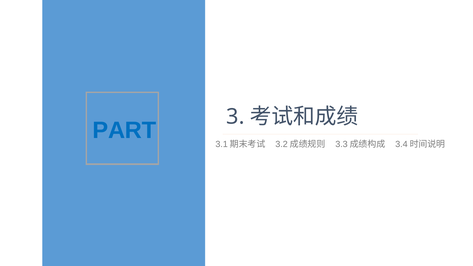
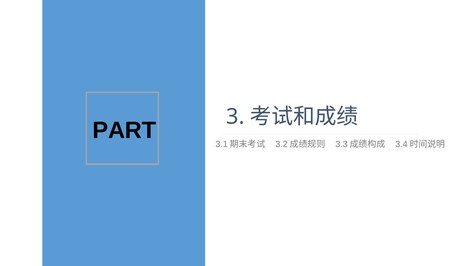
PART colour: blue -> black (124, 130)
